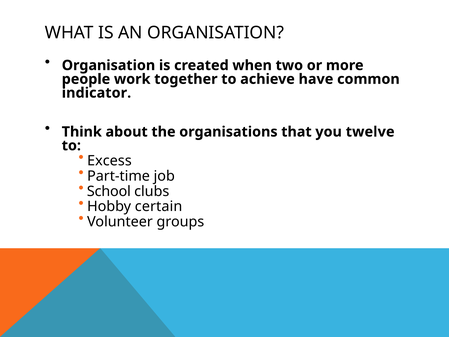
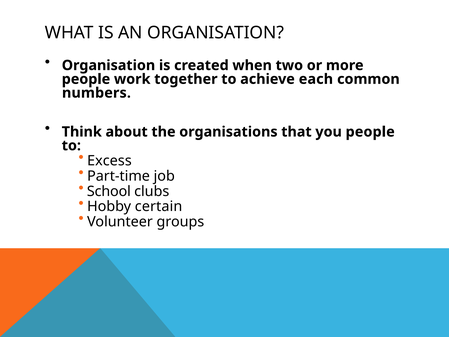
have: have -> each (316, 79)
indicator: indicator -> numbers (96, 93)
you twelve: twelve -> people (370, 132)
